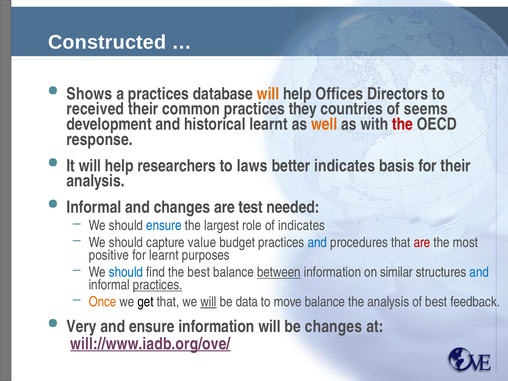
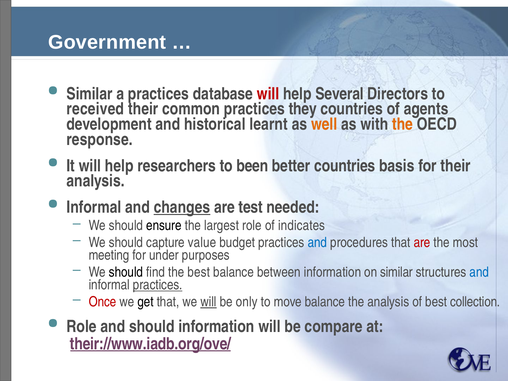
Constructed: Constructed -> Government (107, 42)
Shows: Shows -> Similar (90, 94)
will colour: orange -> red (268, 94)
Offices: Offices -> Several (340, 94)
seems: seems -> agents (426, 109)
the colour: red -> orange (403, 124)
laws: laws -> been (252, 166)
better indicates: indicates -> countries (345, 166)
changes underline: none -> present (182, 207)
ensure colour: blue -> black (164, 226)
positive: positive -> meeting (109, 255)
for learnt: learnt -> under (164, 255)
should colour: blue -> black (126, 272)
between underline: present -> none (279, 272)
Once colour: orange -> red (103, 302)
data: data -> only (247, 302)
feedback: feedback -> collection (475, 302)
Very: Very -> Role (82, 327)
and ensure: ensure -> should (152, 327)
be changes: changes -> compare (334, 327)
will://www.iadb.org/ove/: will://www.iadb.org/ove/ -> their://www.iadb.org/ove/ (151, 344)
